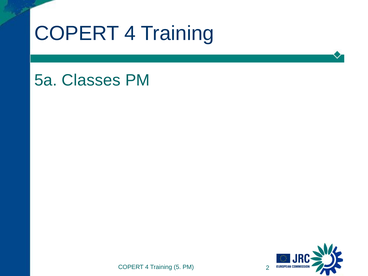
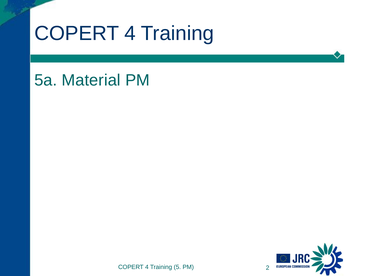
Classes: Classes -> Material (91, 80)
